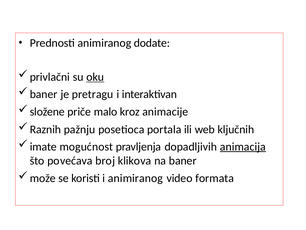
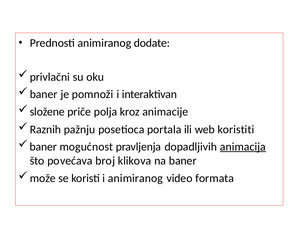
oku underline: present -> none (95, 77)
pretragu: pretragu -> pomnoži (93, 94)
malo: malo -> polja (106, 112)
ključnih: ključnih -> koristiti (236, 129)
imate: imate -> baner (43, 146)
